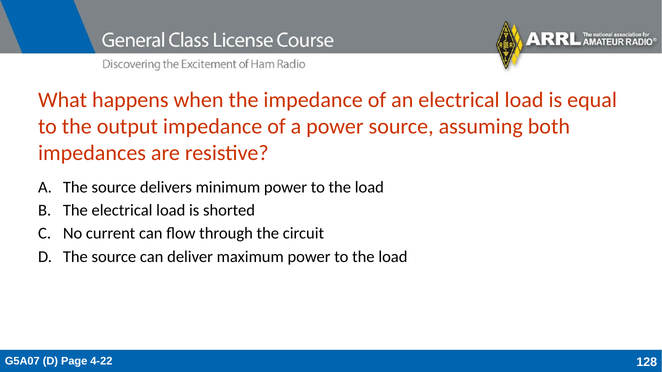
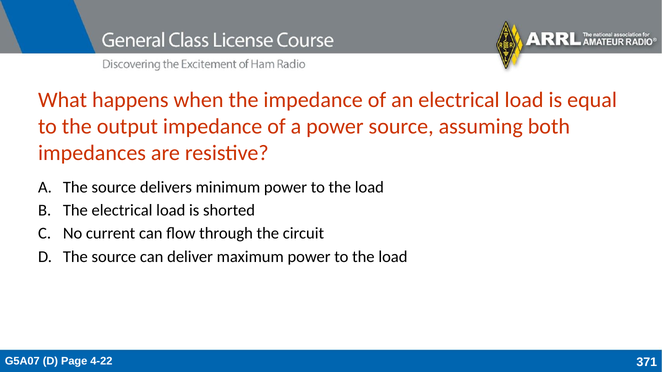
128: 128 -> 371 (647, 362)
